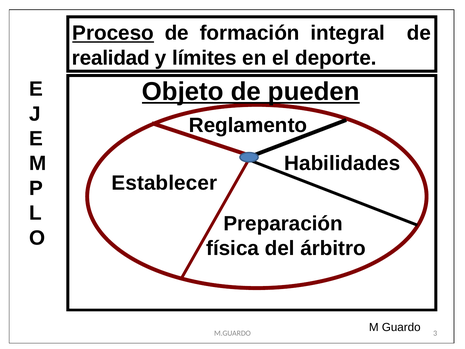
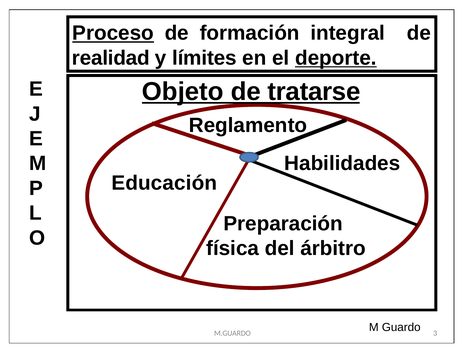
deporte underline: none -> present (336, 58)
pueden: pueden -> tratarse (314, 91)
Establecer: Establecer -> Educación (164, 183)
